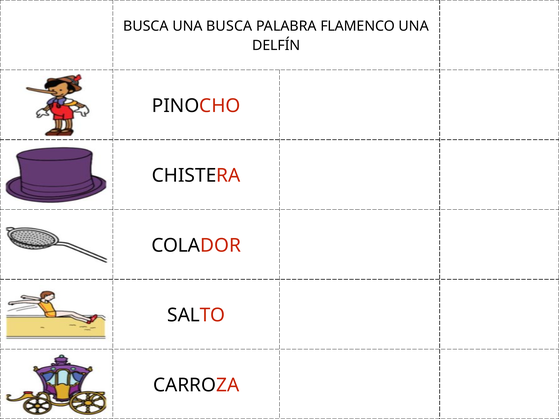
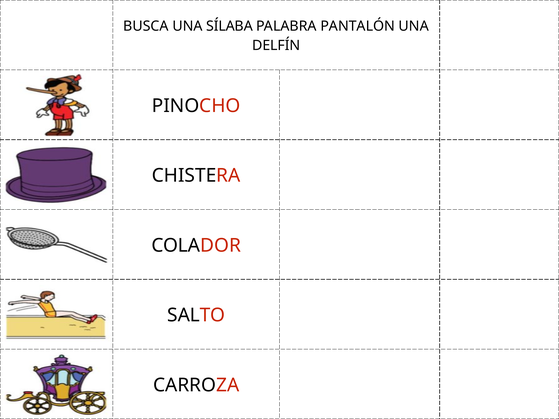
UNA BUSCA: BUSCA -> SÍLABA (229, 26)
FLAMENCO: FLAMENCO -> PANTALÓN (358, 26)
